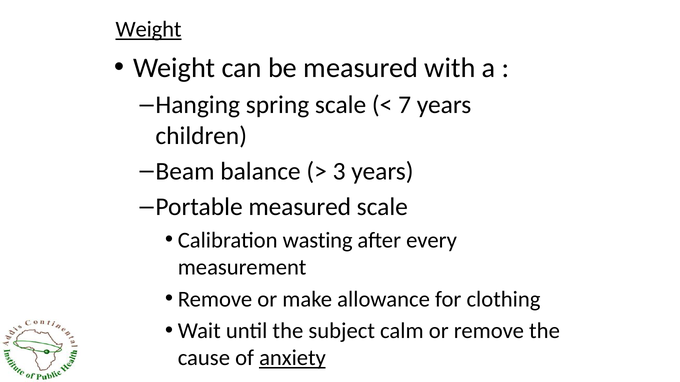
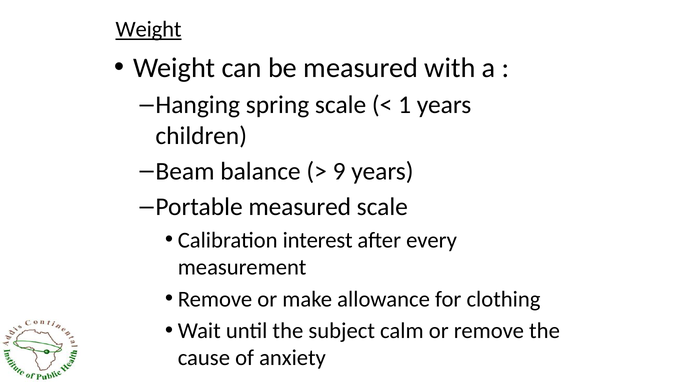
7: 7 -> 1 (405, 105)
3: 3 -> 9 (339, 172)
wasting: wasting -> interest (318, 240)
anxiety underline: present -> none (292, 358)
